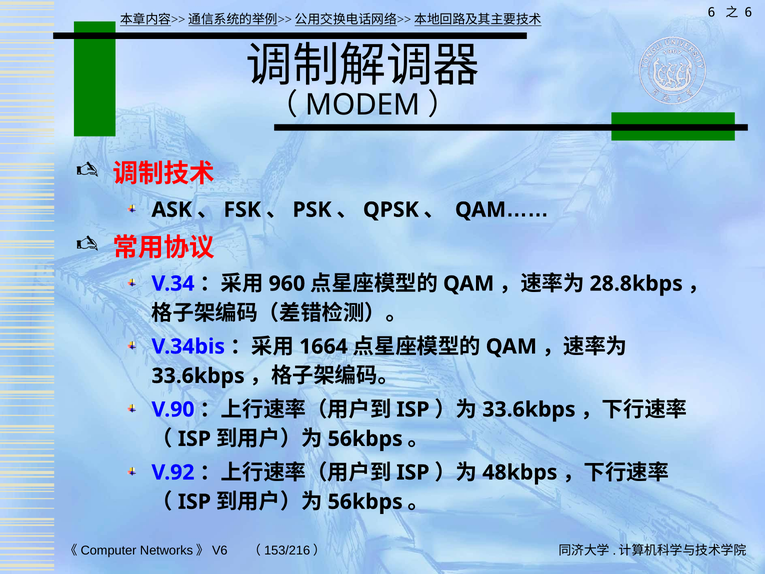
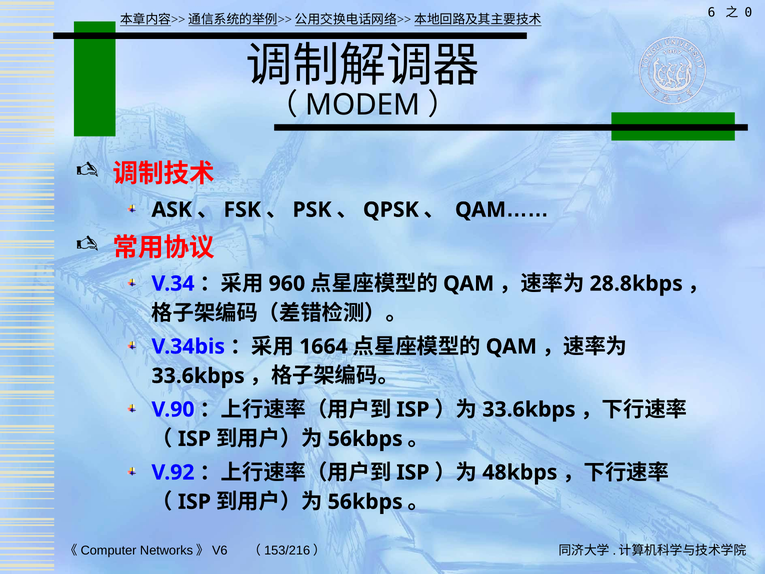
6: 6 -> 0 (748, 12)
